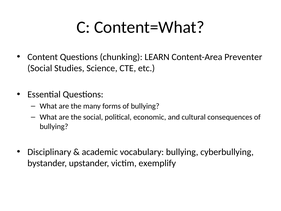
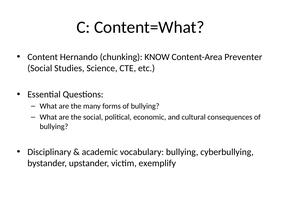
Content Questions: Questions -> Hernando (79, 57)
LEARN: LEARN -> KNOW (157, 57)
